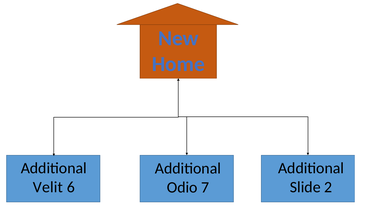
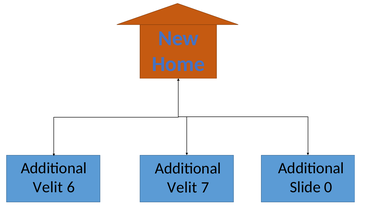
2: 2 -> 0 (328, 187)
Odio: Odio -> Velit (182, 187)
